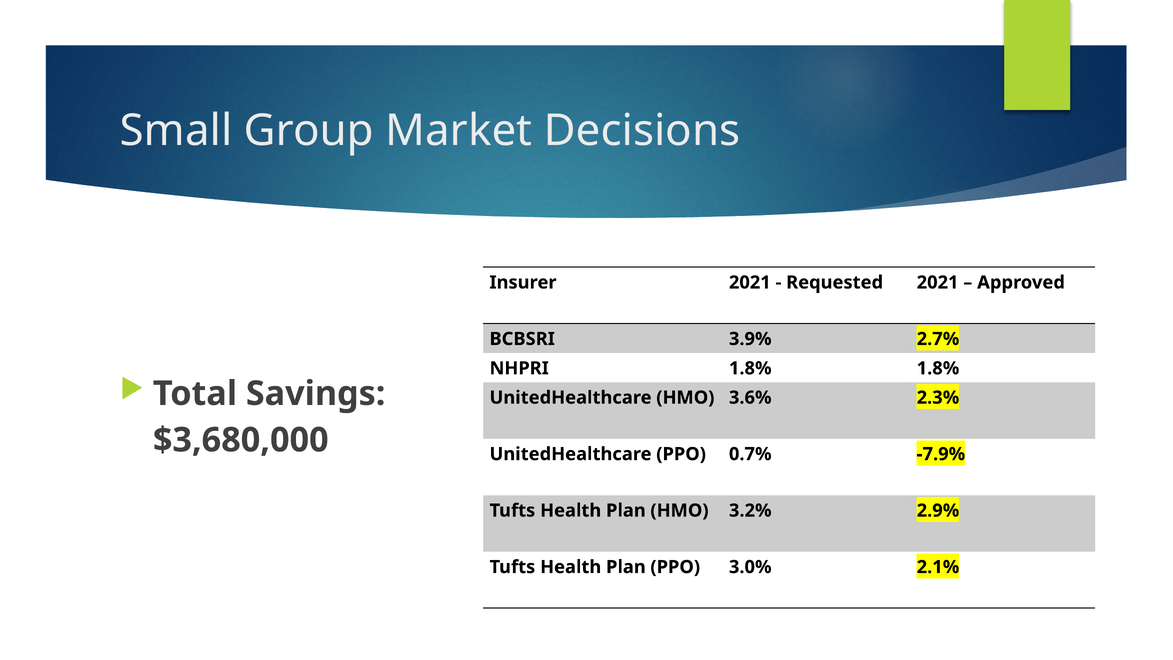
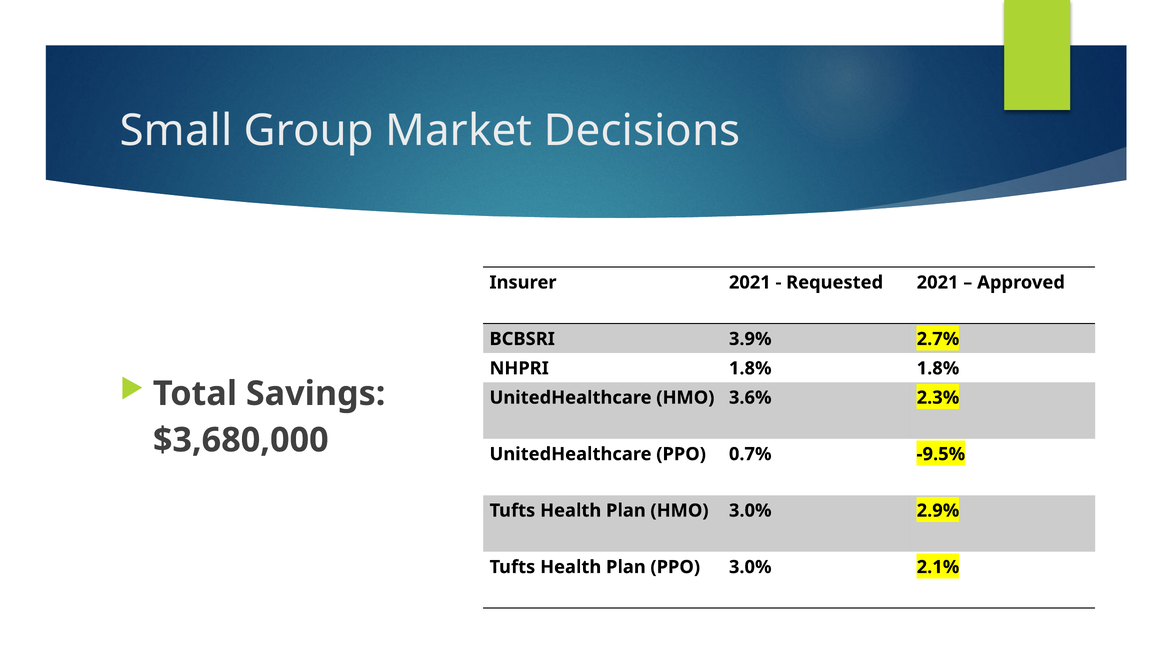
-7.9%: -7.9% -> -9.5% (941, 454)
HMO 3.2%: 3.2% -> 3.0% (750, 510)
